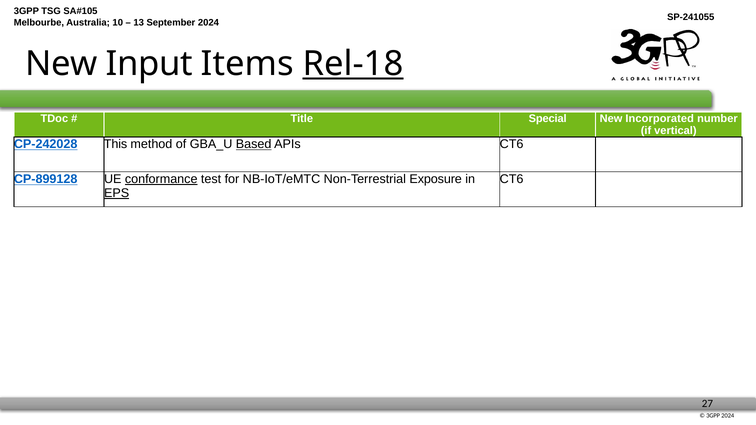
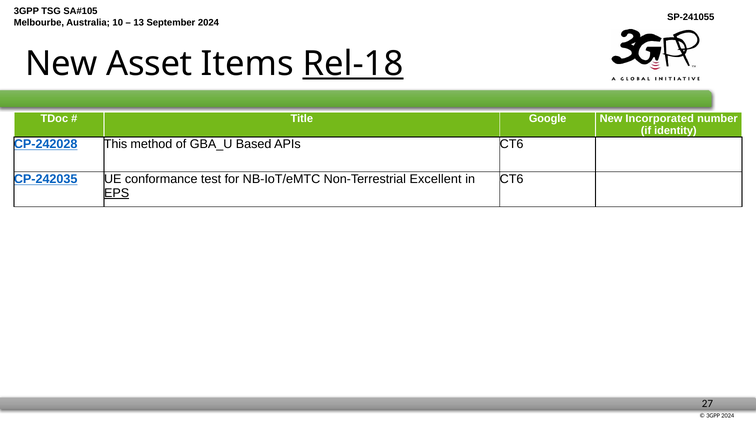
Input: Input -> Asset (149, 64)
Special: Special -> Google (548, 119)
vertical: vertical -> identity (675, 131)
Based underline: present -> none (254, 144)
CP-899128: CP-899128 -> CP-242035 (46, 179)
conformance underline: present -> none (161, 179)
Exposure: Exposure -> Excellent (436, 179)
